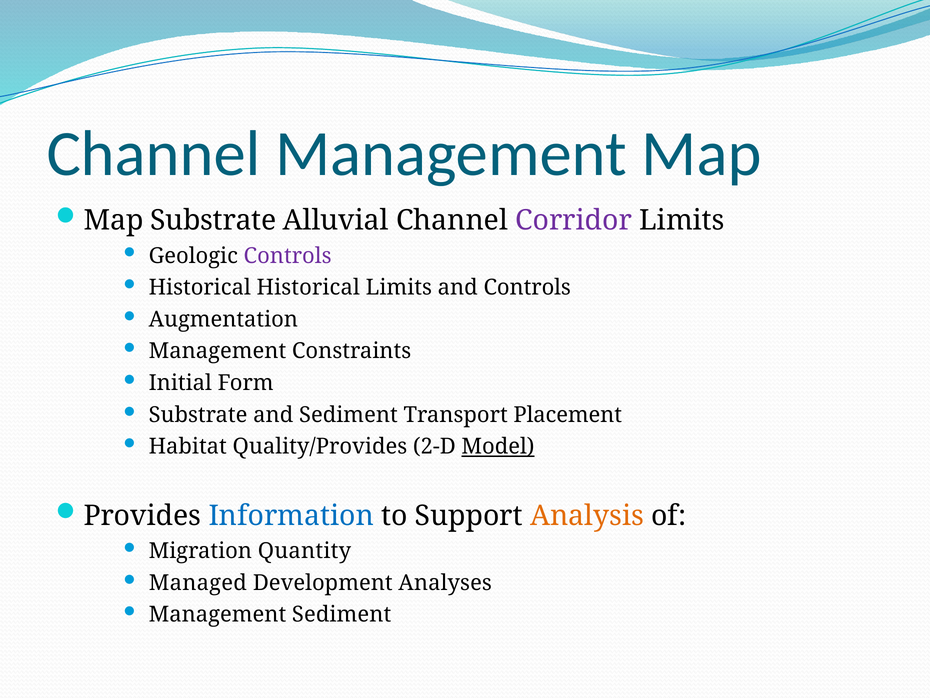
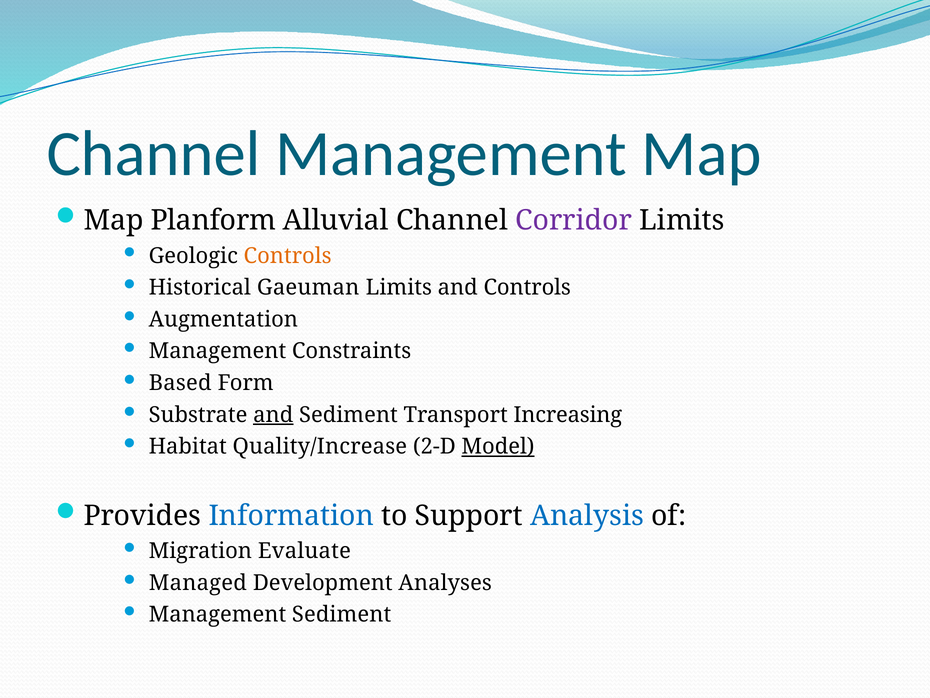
Map Substrate: Substrate -> Planform (213, 220)
Controls colour: purple -> orange (288, 256)
Historical Historical: Historical -> Gaeuman (308, 287)
Initial: Initial -> Based (180, 383)
and underline: none -> present (273, 415)
Placement: Placement -> Increasing (568, 415)
Quality/Provides: Quality/Provides -> Quality/Increase (320, 446)
Analysis colour: orange -> blue (587, 515)
Quantity: Quantity -> Evaluate (304, 551)
